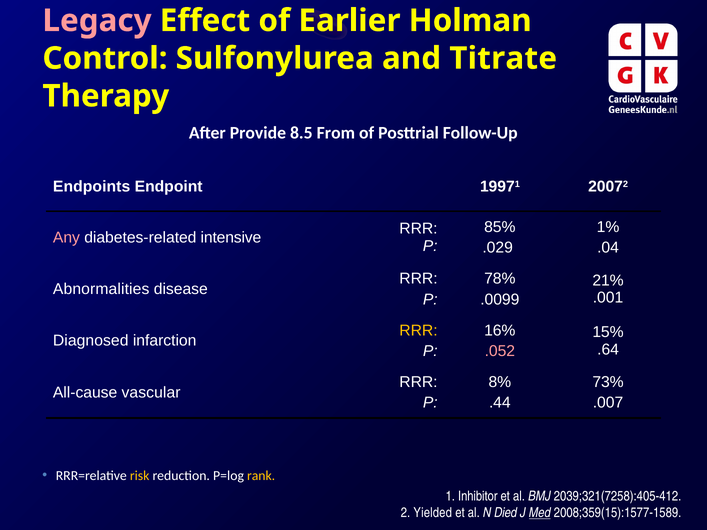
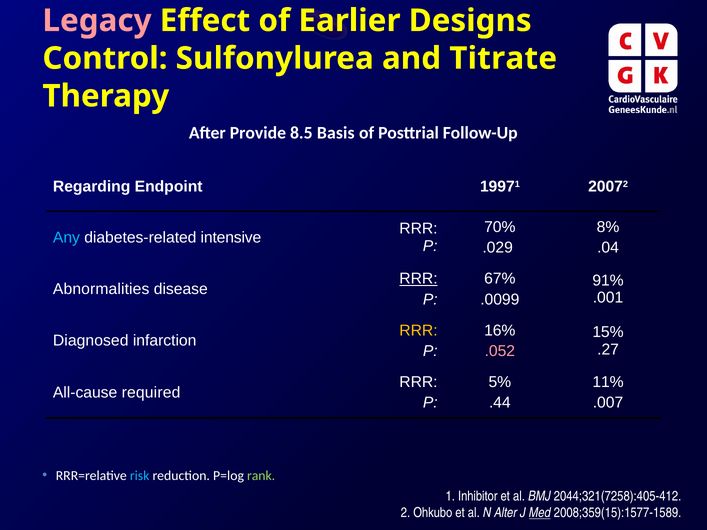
Holman: Holman -> Designs (470, 21)
From: From -> Basis (336, 133)
Endpoints: Endpoints -> Regarding (92, 187)
85%: 85% -> 70% (500, 227)
1%: 1% -> 8% (608, 227)
Any colour: pink -> light blue (66, 237)
RRR underline: none -> present (418, 279)
78%: 78% -> 67% (500, 279)
21%: 21% -> 91% (608, 280)
.64: .64 -> .27 (608, 350)
8%: 8% -> 5% (500, 382)
73%: 73% -> 11% (608, 382)
vascular: vascular -> required (151, 393)
risk colour: yellow -> light blue (140, 476)
rank colour: yellow -> light green (261, 476)
2039;321(7258):405-412: 2039;321(7258):405-412 -> 2044;321(7258):405-412 (618, 497)
Yielded: Yielded -> Ohkubo (433, 513)
Died: Died -> Alter (506, 513)
